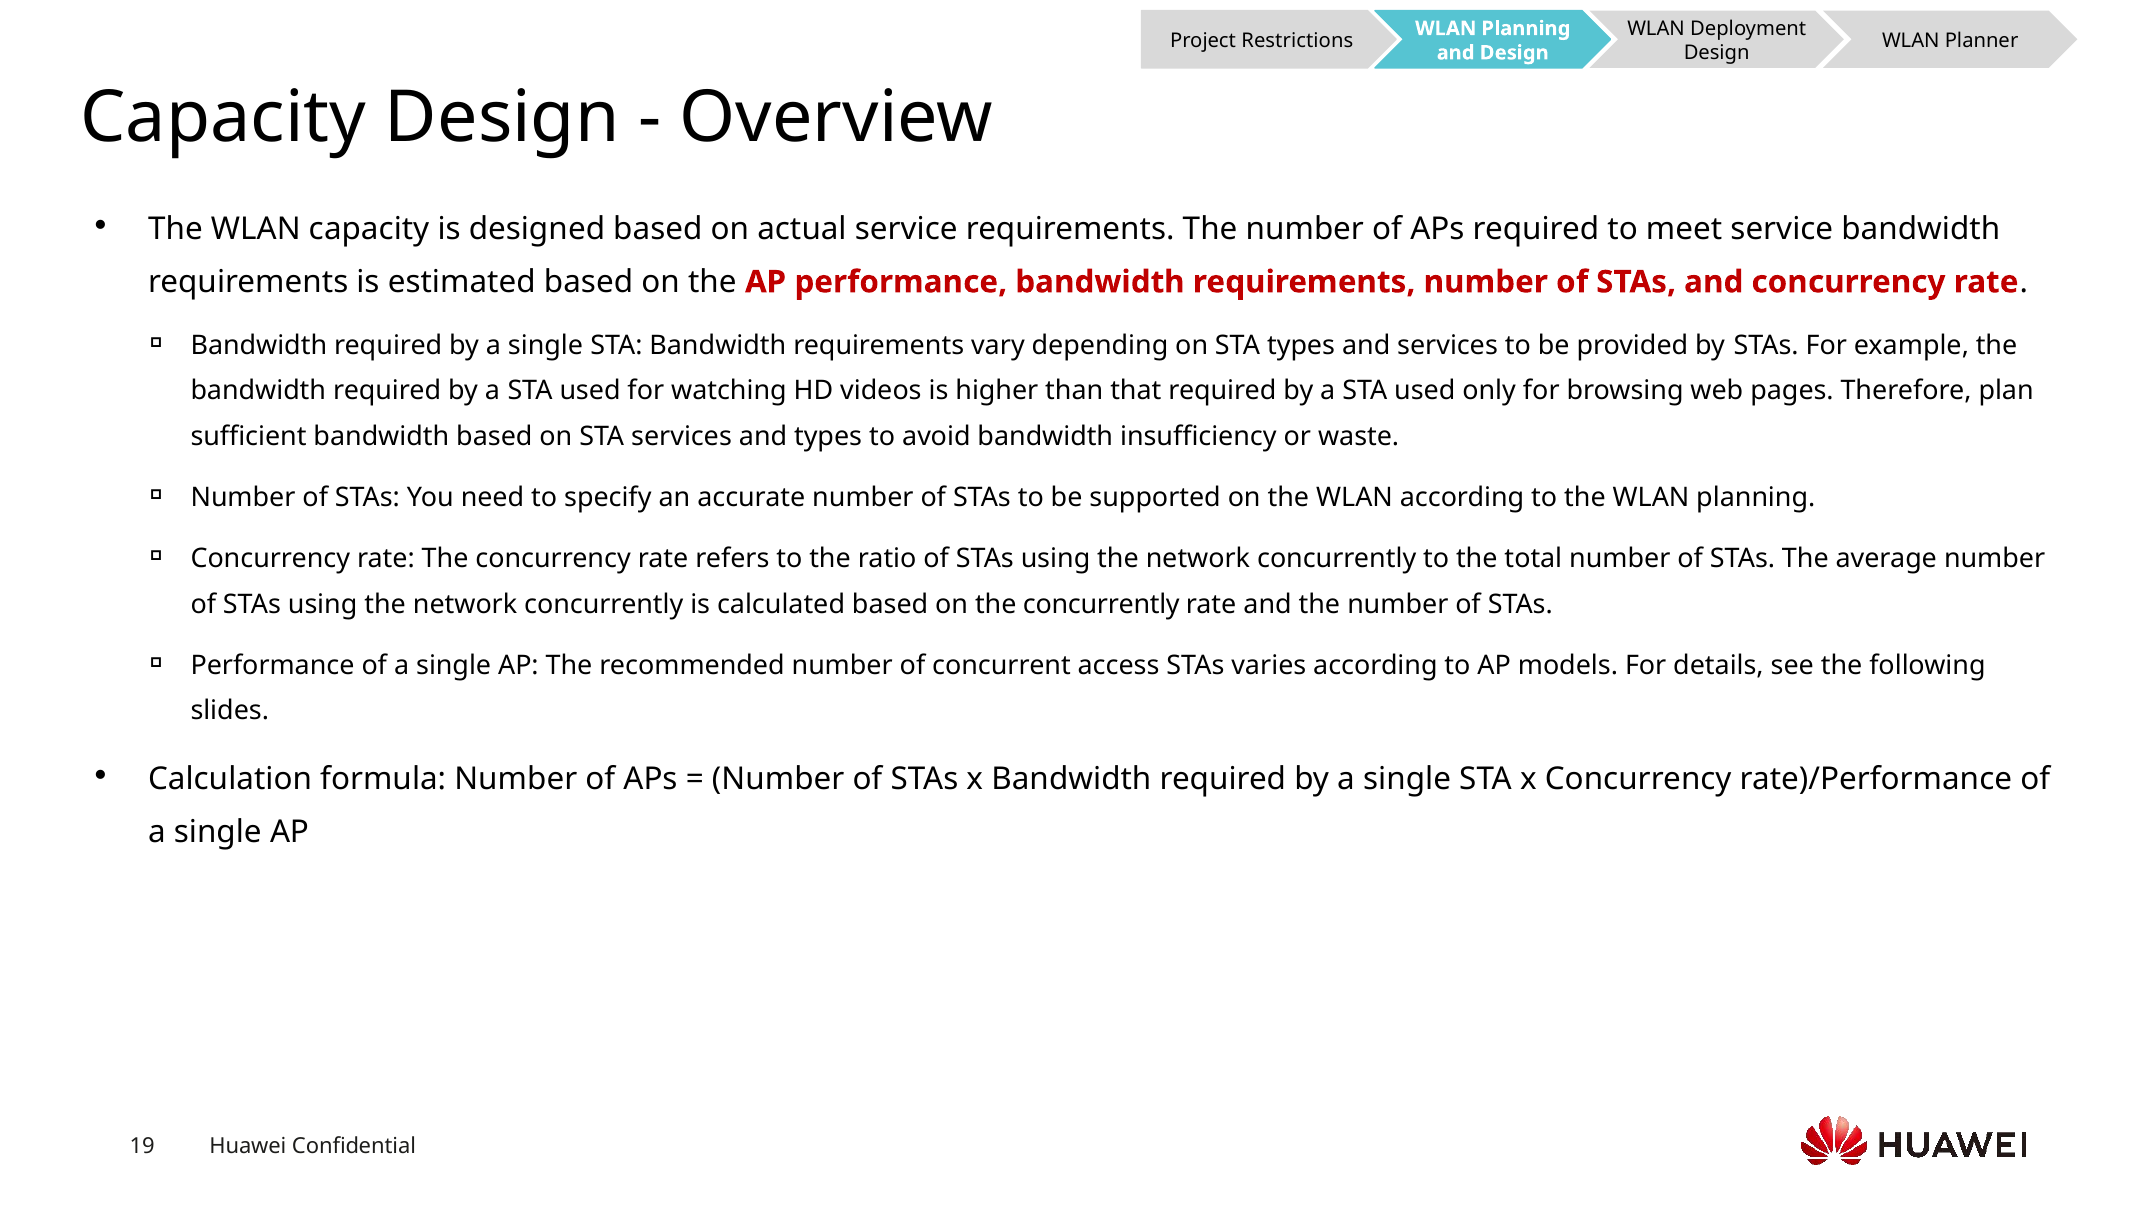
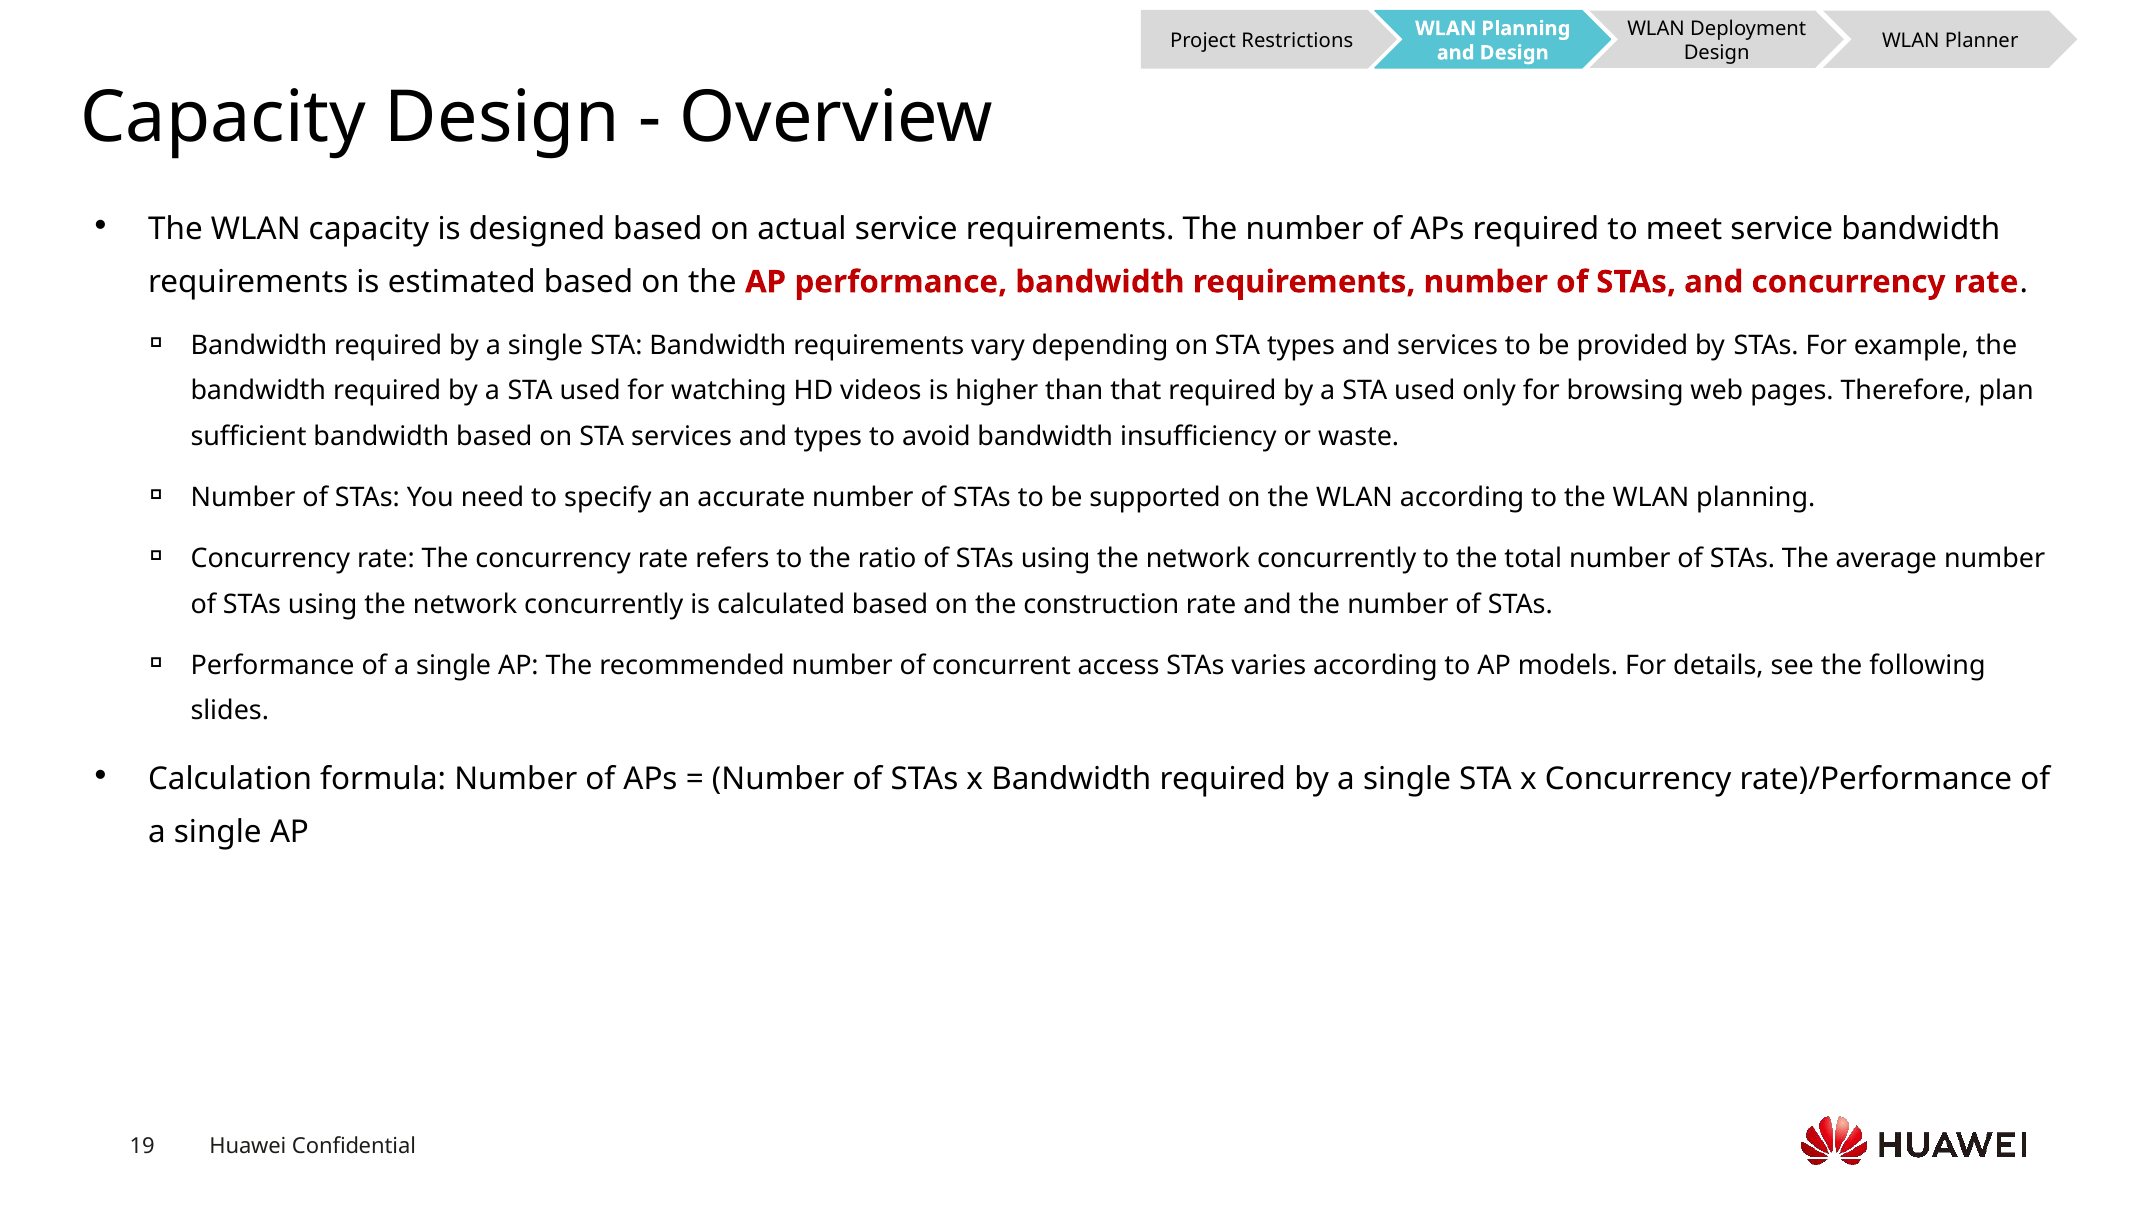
the concurrently: concurrently -> construction (1101, 604)
